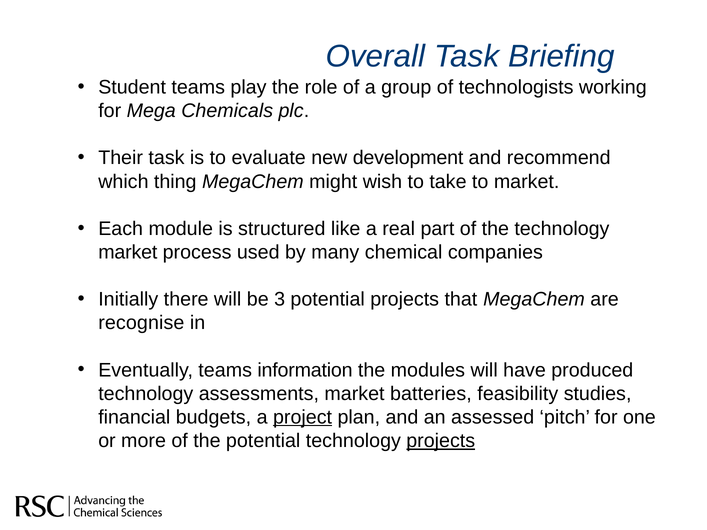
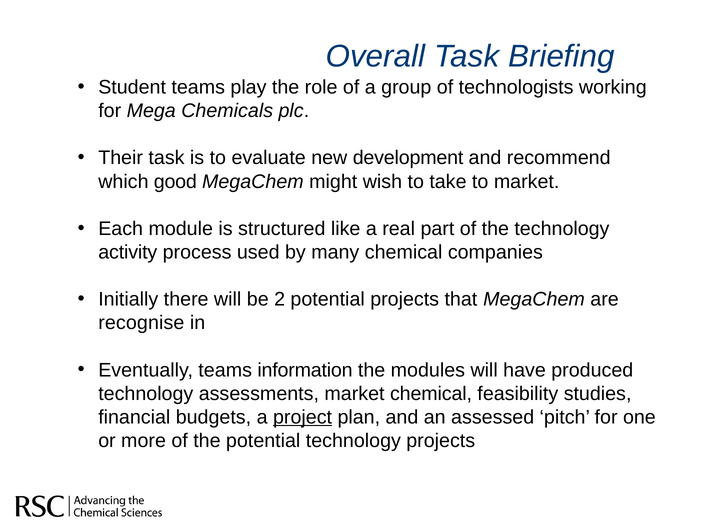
thing: thing -> good (175, 182)
market: market -> activity (128, 252)
3: 3 -> 2 (280, 300)
market batteries: batteries -> chemical (431, 394)
projects underline: present -> none (441, 441)
